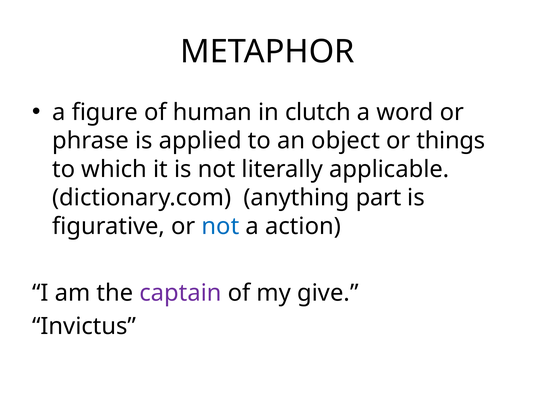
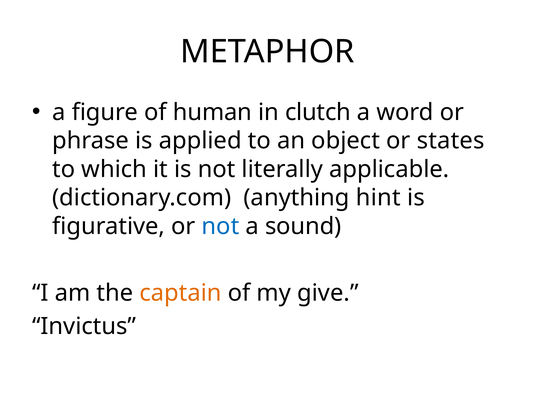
things: things -> states (451, 141)
part: part -> hint (378, 198)
action: action -> sound (303, 226)
captain colour: purple -> orange (181, 293)
